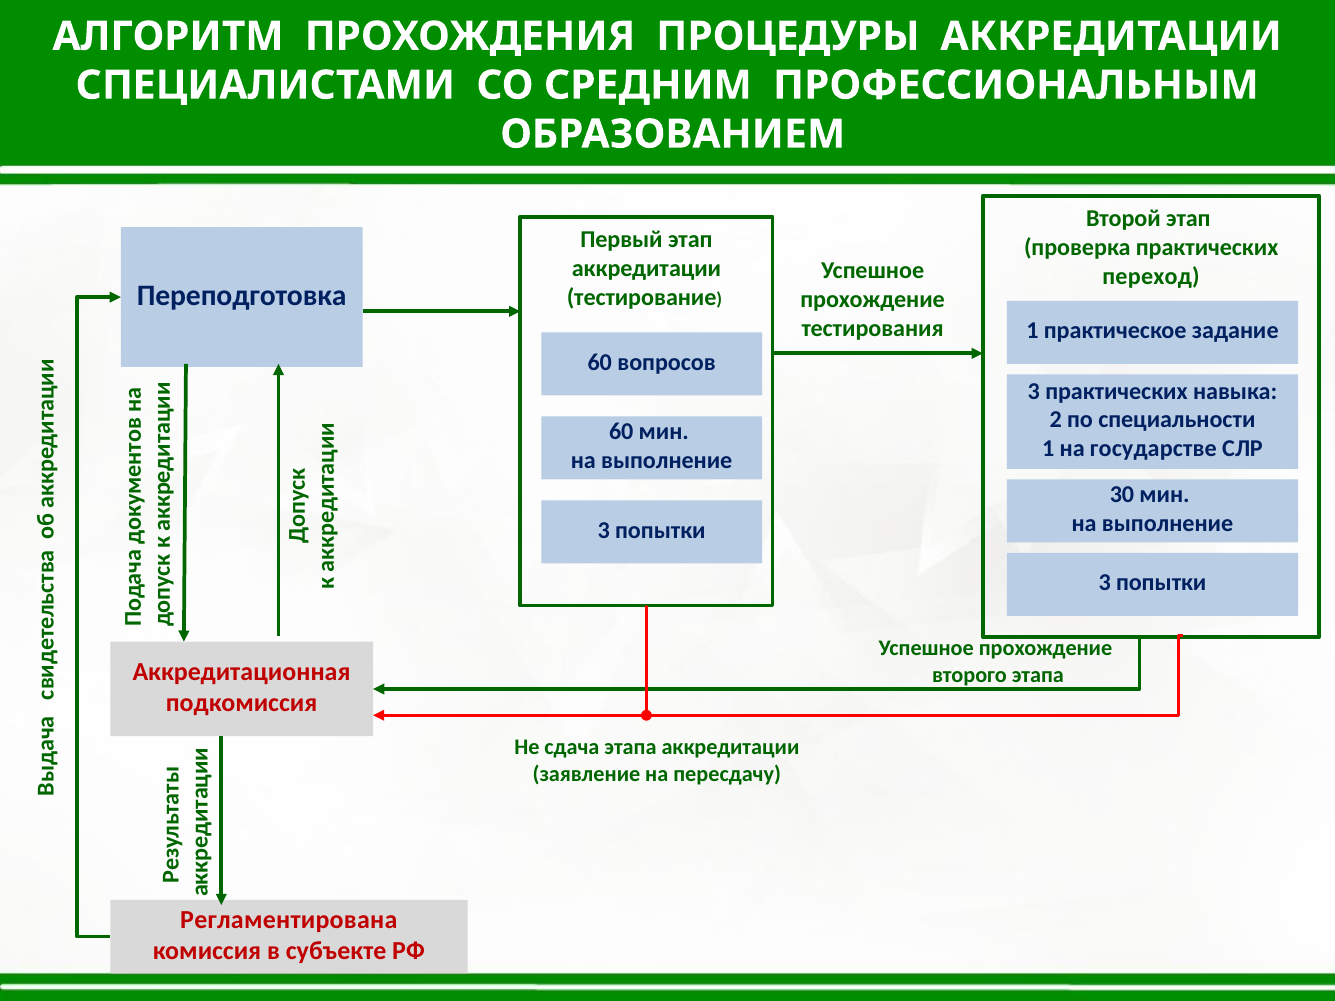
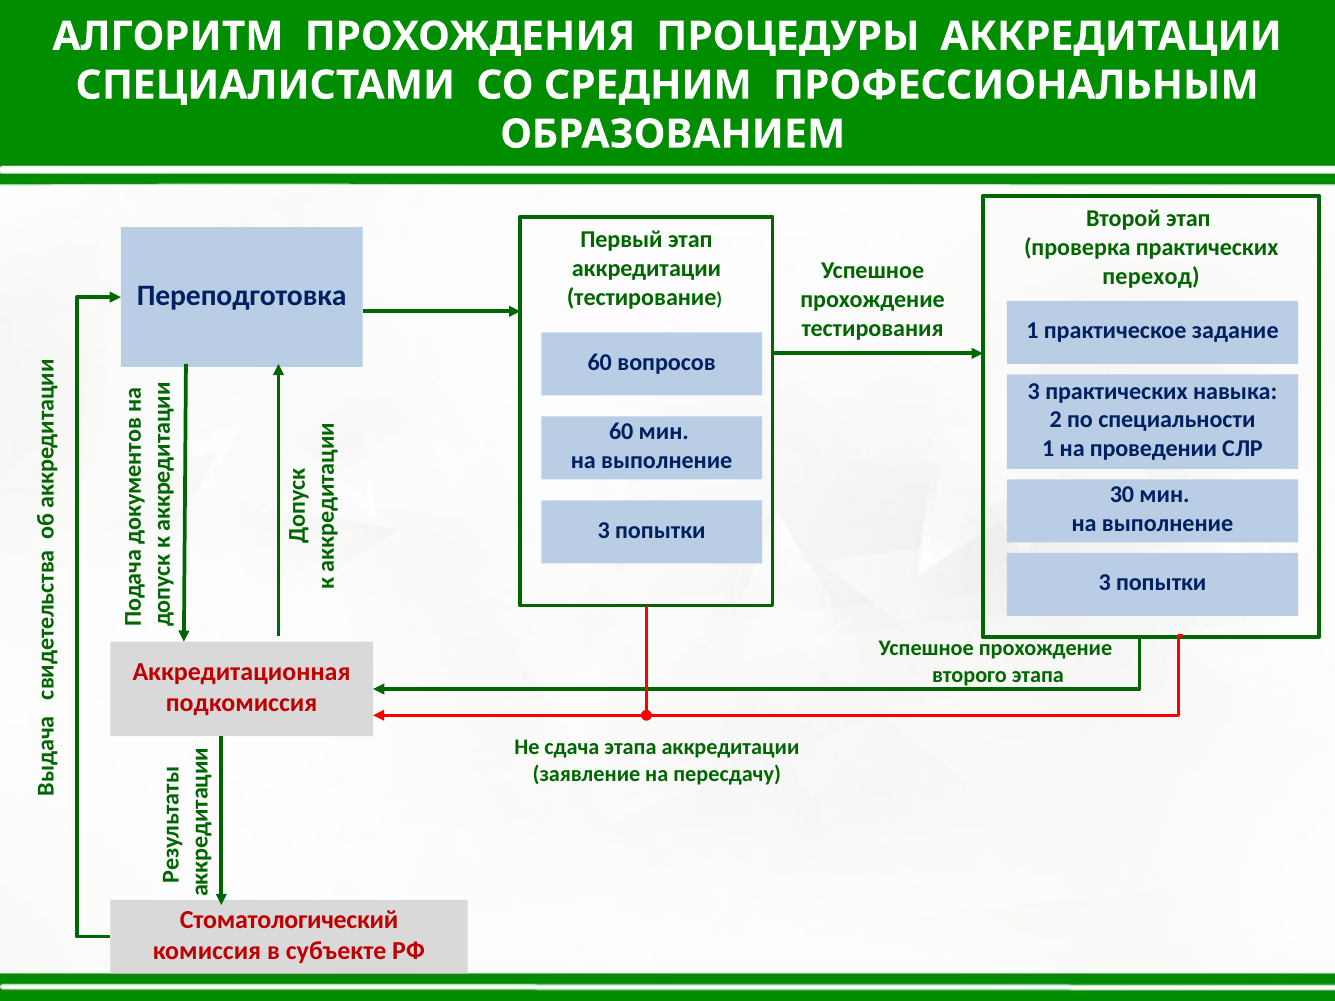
государстве: государстве -> проведении (1154, 449)
Регламентирована: Регламентирована -> Стоматологический (289, 920)
